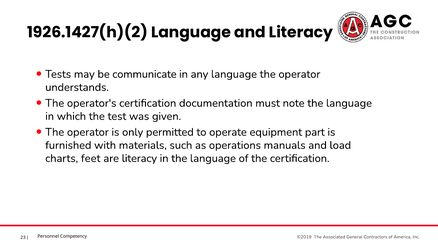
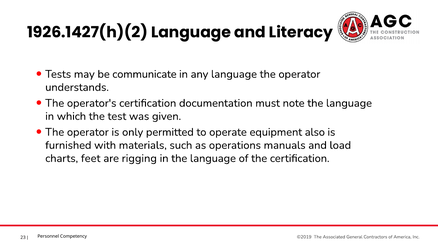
part: part -> also (315, 132)
are literacy: literacy -> rigging (139, 159)
